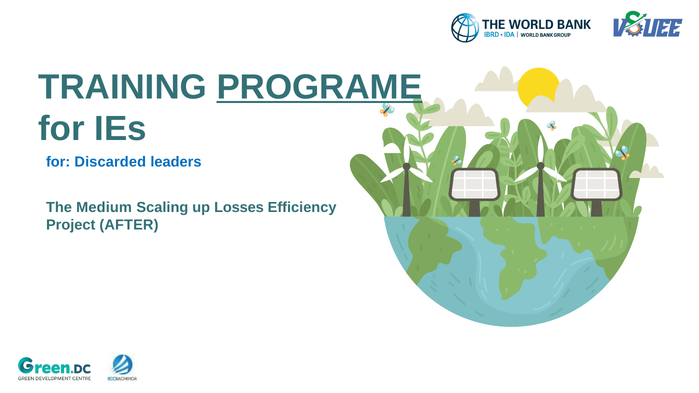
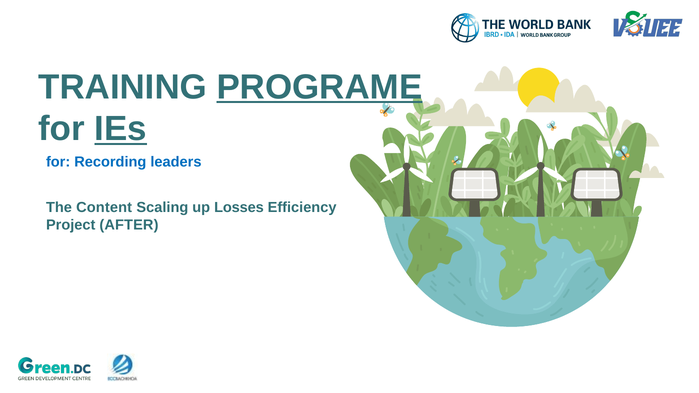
IEs underline: none -> present (121, 129)
Discarded: Discarded -> Recording (110, 162)
Medium: Medium -> Content (104, 208)
